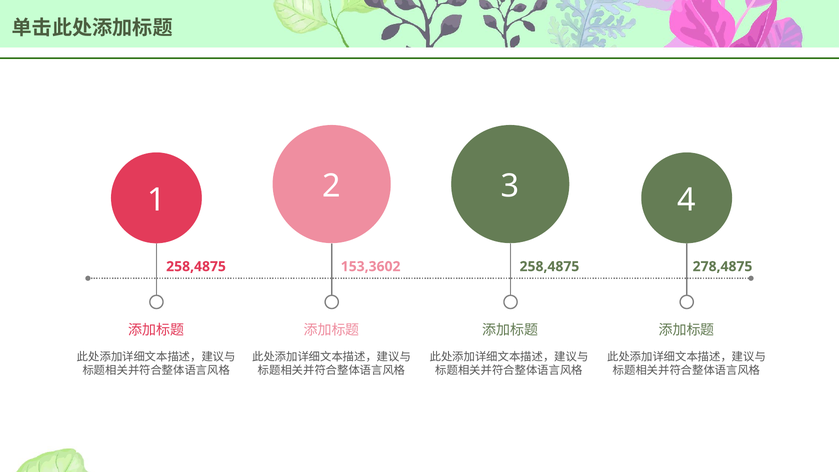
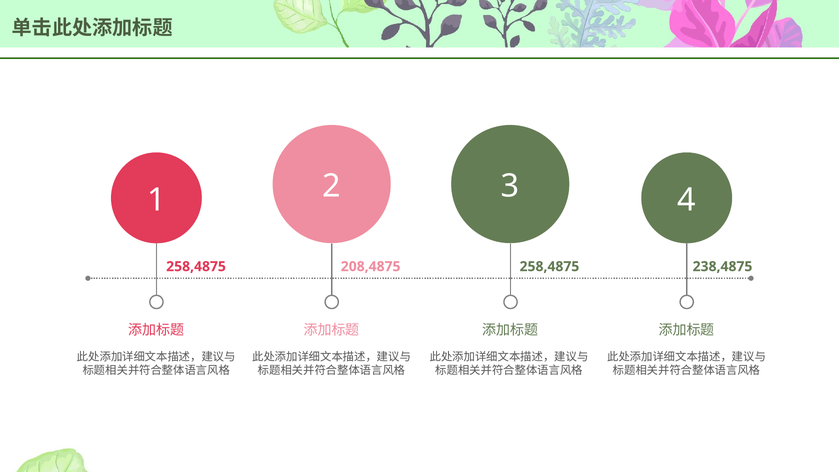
153,3602: 153,3602 -> 208,4875 (371, 267)
278,4875: 278,4875 -> 238,4875 (723, 267)
